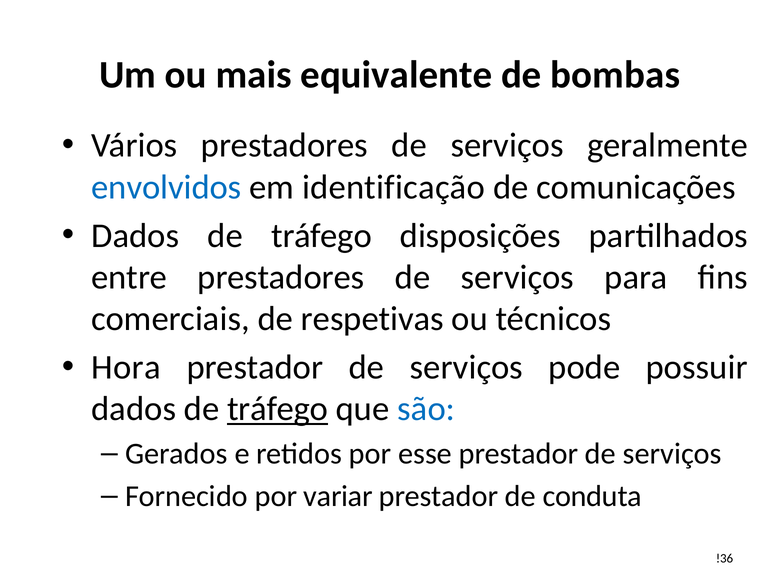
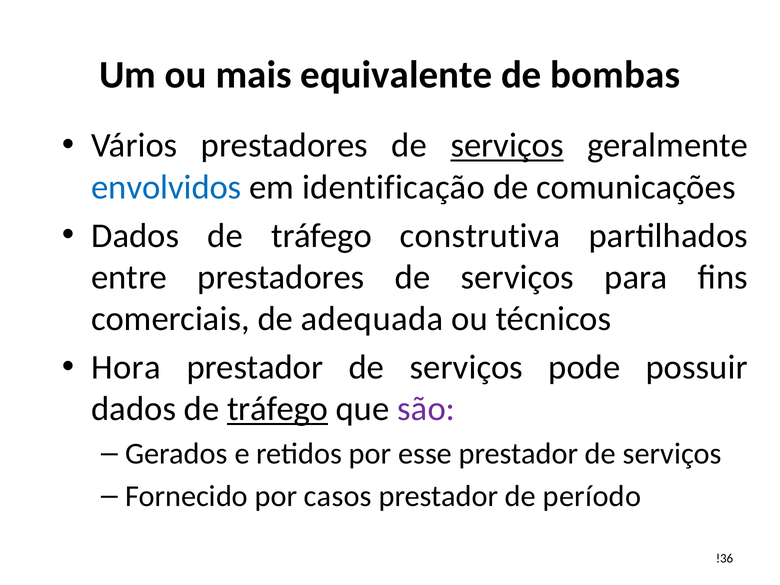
serviços underline: none -> present (507, 145)
disposições: disposições -> construtiva (480, 236)
respetivas: respetivas -> adequada (372, 319)
são colour: blue -> purple (426, 409)
variar: variar -> casos (338, 496)
conduta: conduta -> período (592, 496)
